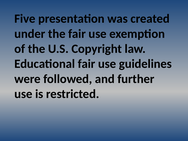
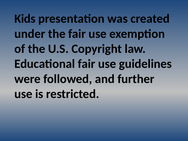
Five: Five -> Kids (25, 19)
